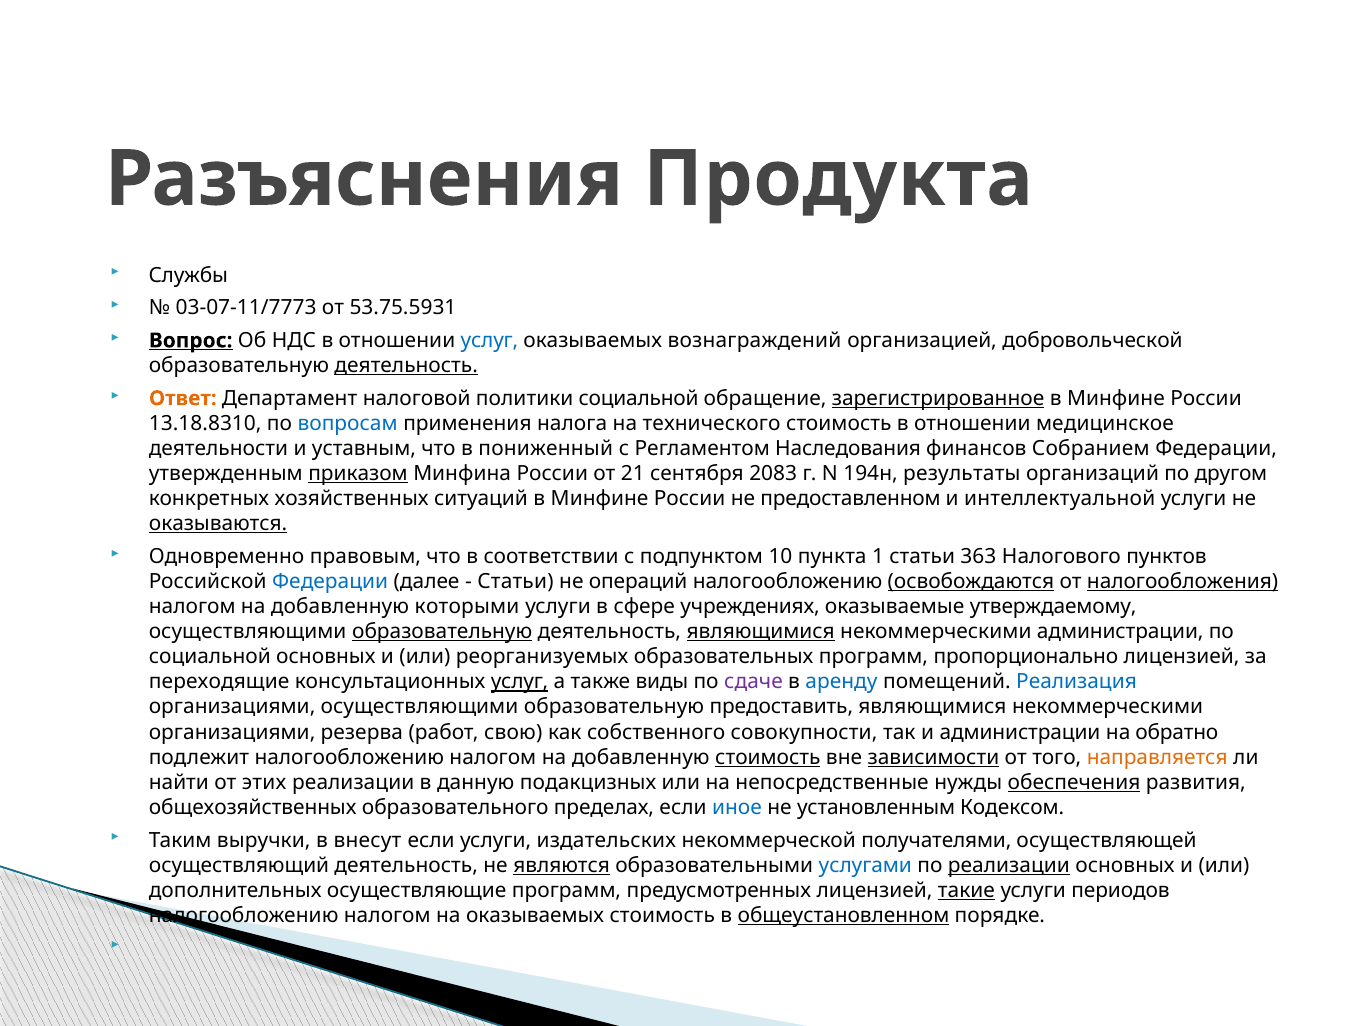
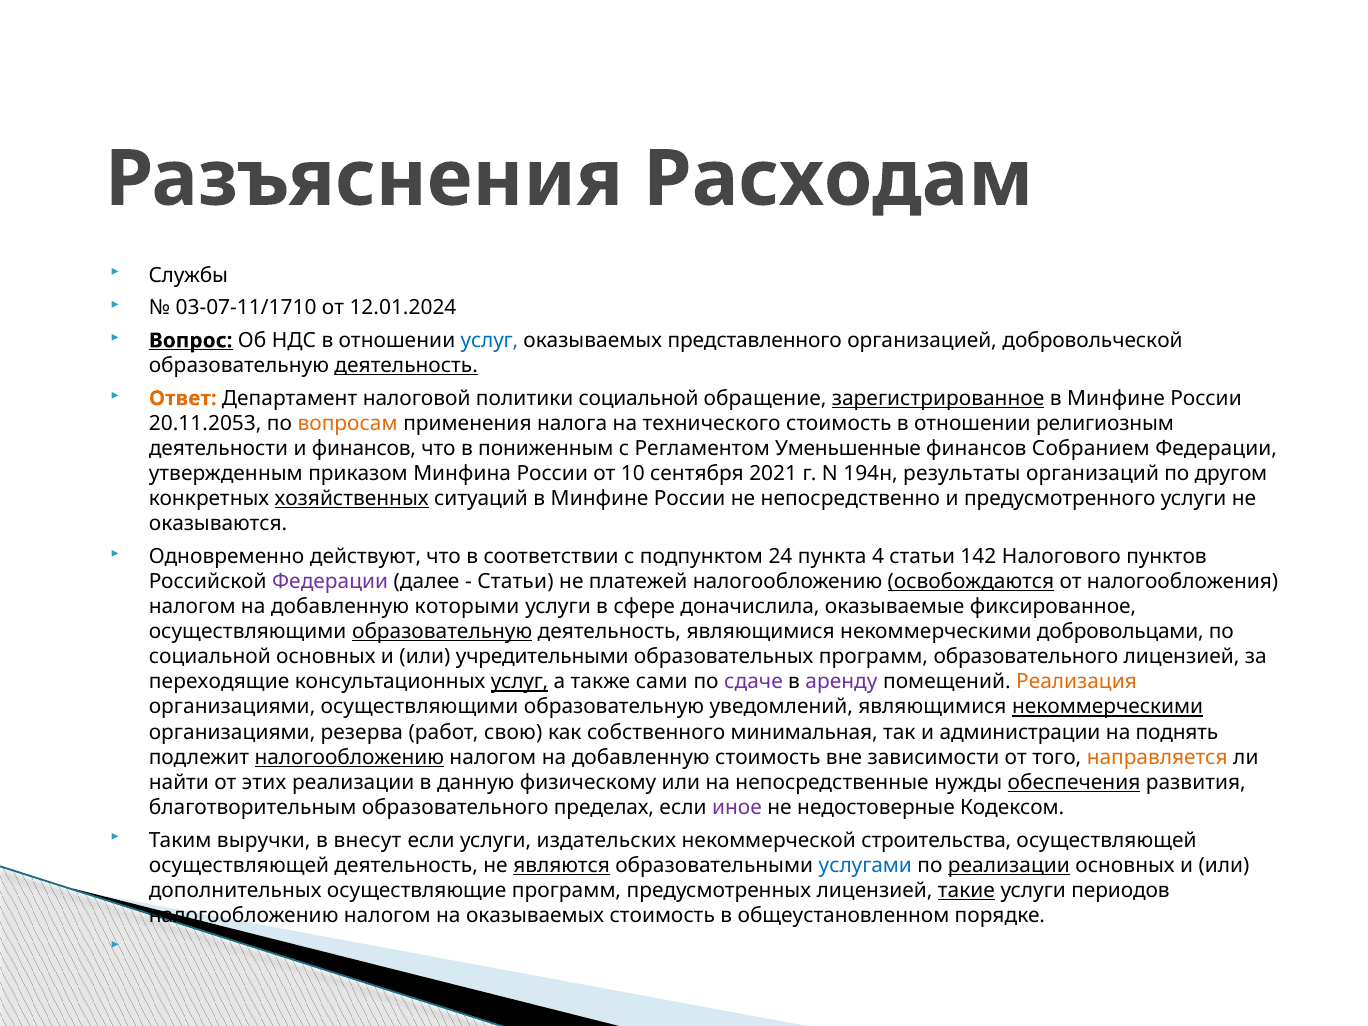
Продукта: Продукта -> Расходам (838, 179)
03-07-11/7773: 03-07-11/7773 -> 03-07-11/1710 (246, 308)
53.75.5931: 53.75.5931 -> 12.01.2024 (403, 308)
вознаграждений: вознаграждений -> представленного (755, 341)
13.18.8310: 13.18.8310 -> 20.11.2053 (205, 423)
вопросам colour: blue -> orange (348, 423)
медицинское: медицинское -> религиозным (1105, 423)
и уставным: уставным -> финансов (364, 449)
пониженный: пониженный -> пониженным (546, 449)
Наследования: Наследования -> Уменьшенные (848, 449)
приказом underline: present -> none (358, 474)
21: 21 -> 10 (633, 474)
2083: 2083 -> 2021 (773, 474)
хозяйственных underline: none -> present (352, 499)
предоставленном: предоставленном -> непосредственно (850, 499)
интеллектуальной: интеллектуальной -> предусмотренного (1060, 499)
оказываются underline: present -> none (218, 524)
правовым: правовым -> действуют (366, 557)
10: 10 -> 24 (780, 557)
1: 1 -> 4 (878, 557)
363: 363 -> 142 (978, 557)
Федерации colour: blue -> purple (330, 582)
операций: операций -> платежей (638, 582)
налогообложения underline: present -> none (1183, 582)
учреждениях: учреждениях -> доначислила (750, 607)
утверждаемому: утверждаемому -> фиксированное (1053, 607)
являющимися underline: present -> none (761, 632)
некоммерческими администрации: администрации -> добровольцами (1120, 632)
реорганизуемых: реорганизуемых -> учредительными (542, 657)
программ пропорционально: пропорционально -> образовательного (1026, 657)
виды: виды -> сами (662, 682)
аренду colour: blue -> purple (842, 682)
Реализация colour: blue -> orange (1076, 682)
предоставить: предоставить -> уведомлений (781, 707)
некоммерческими underline: none -> present (1108, 707)
совокупности: совокупности -> минимальная (804, 732)
обратно: обратно -> поднять (1177, 732)
налогообложению underline: none -> present (349, 757)
стоимость underline: present -> none (768, 757)
зависимости underline: present -> none (933, 757)
подакцизных: подакцизных -> физическому (588, 782)
общехозяйственных: общехозяйственных -> благотворительным (253, 807)
иное colour: blue -> purple (737, 807)
установленным: установленным -> недостоверные (876, 807)
получателями: получателями -> строительства (936, 840)
осуществляющий: осуществляющий -> осуществляющей (239, 865)
общеустановленном underline: present -> none (844, 915)
